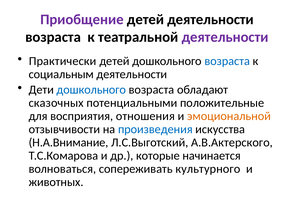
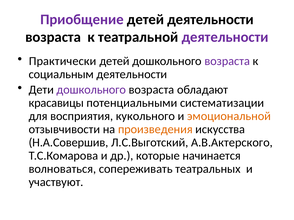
возраста colour: blue -> purple (227, 61)
дошкольного colour: blue -> purple (91, 90)
сказочных: сказочных -> красавицы (56, 103)
положительные: положительные -> систематизации (222, 103)
отношения: отношения -> кукольного (145, 116)
произведения colour: blue -> orange (155, 130)
Н.А.Внимание: Н.А.Внимание -> Н.А.Совершив (69, 143)
культурного: культурного -> театральных (208, 169)
животных: животных -> участвуют (56, 183)
